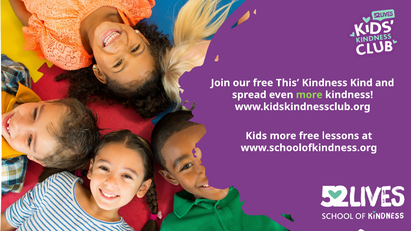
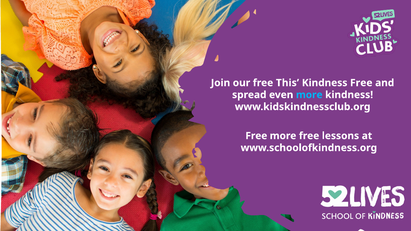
Kindness Kind: Kind -> Free (361, 83)
more colour: light green -> light blue (309, 95)
Kids: Kids -> Free (256, 136)
